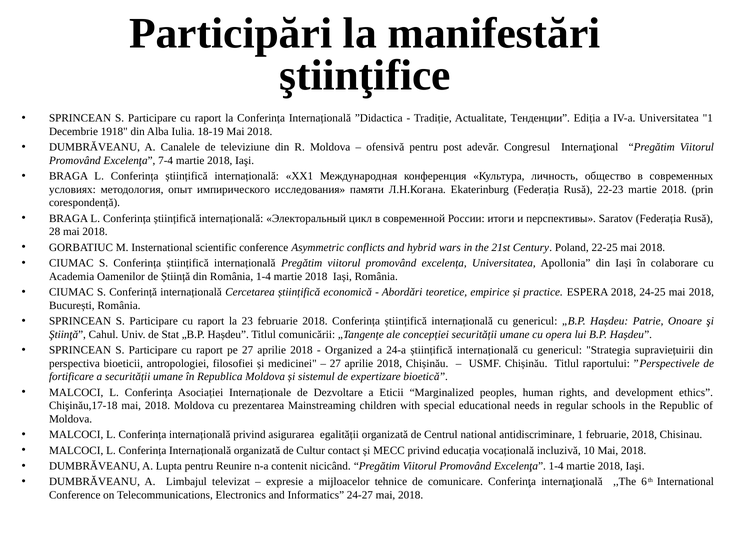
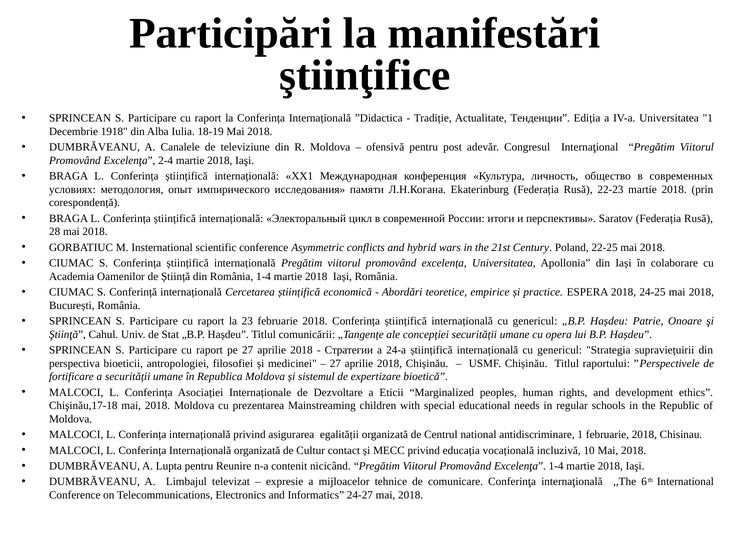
7-4: 7-4 -> 2-4 (166, 161)
Organized: Organized -> Стратегии (349, 350)
